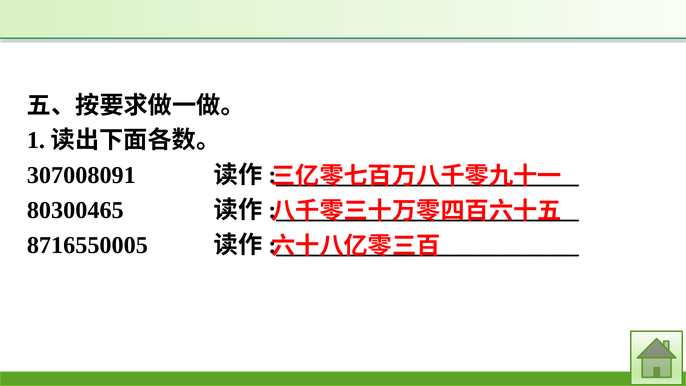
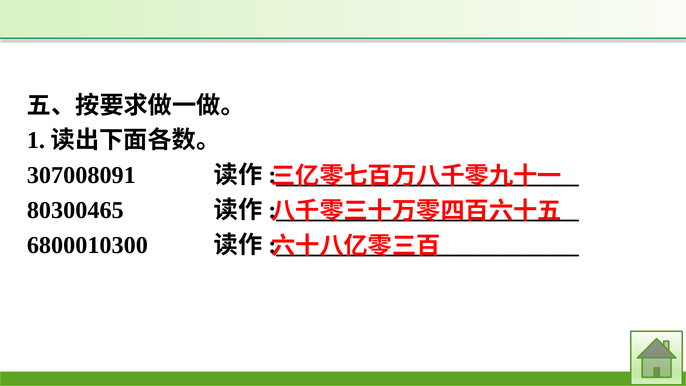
8716550005: 8716550005 -> 6800010300 (87, 245)
